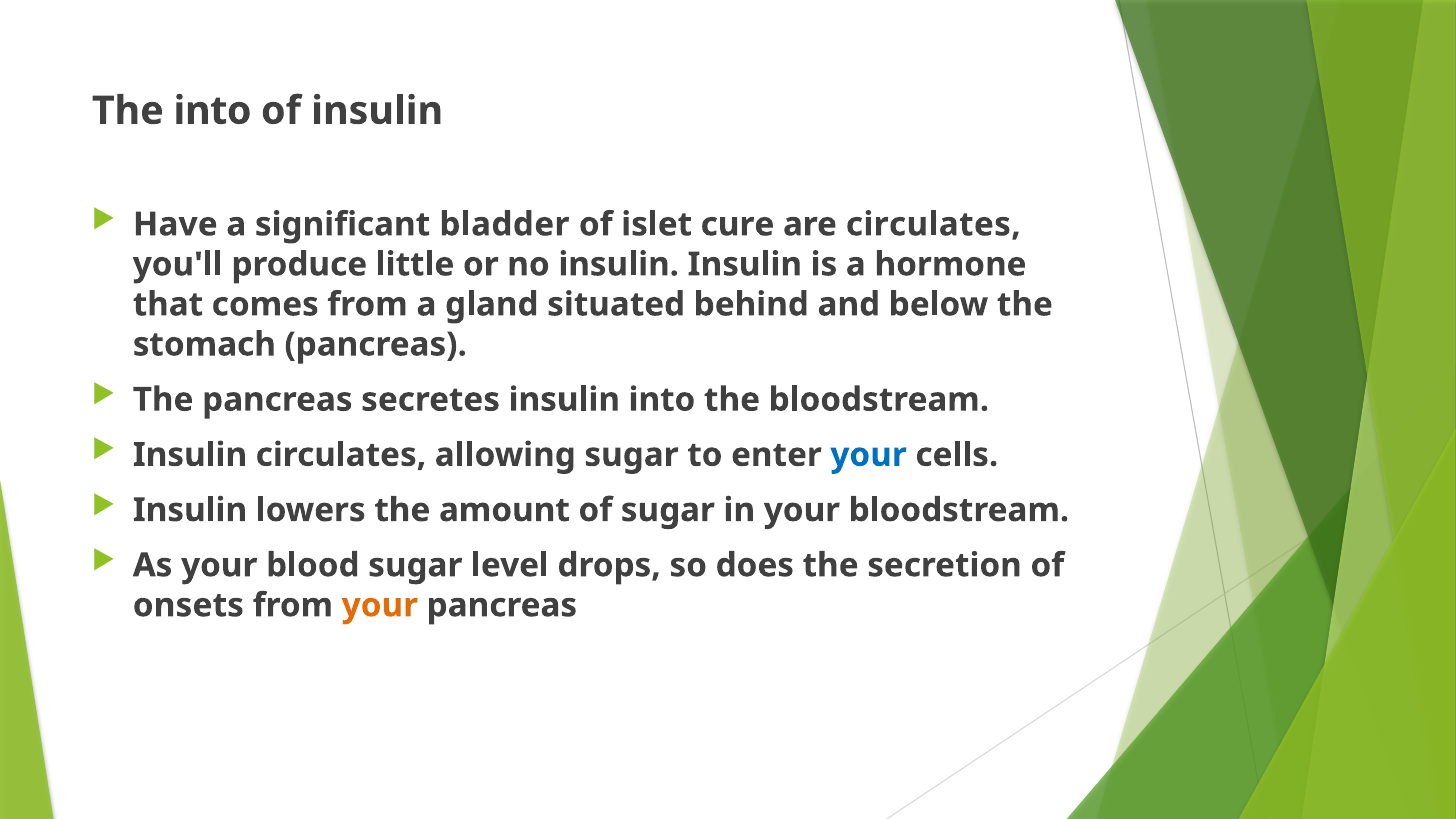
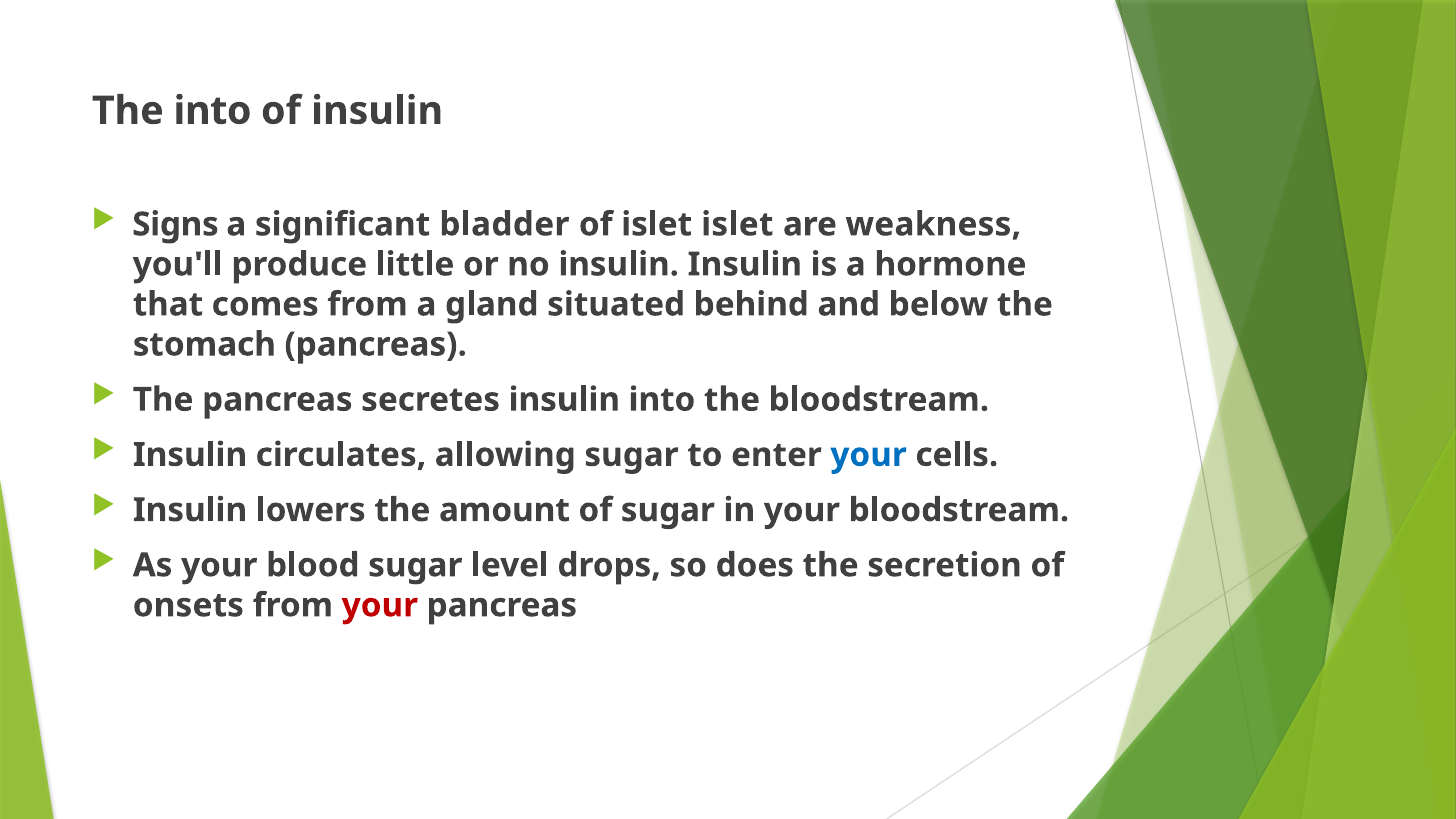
Have: Have -> Signs (175, 224)
islet cure: cure -> islet (737, 224)
are circulates: circulates -> weakness (933, 224)
your colour: orange -> red (380, 605)
